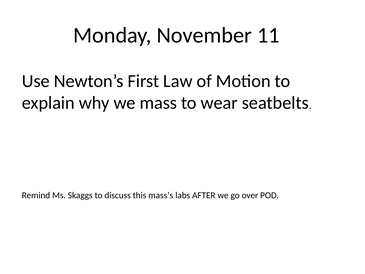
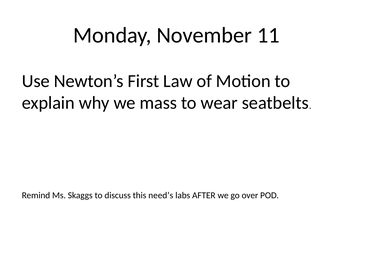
mass’s: mass’s -> need’s (161, 195)
